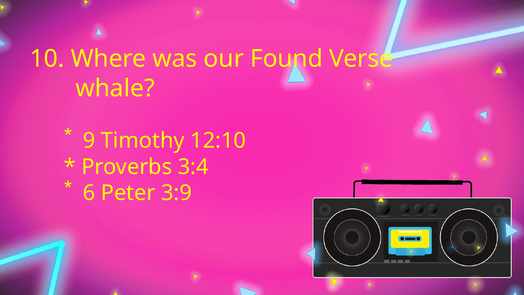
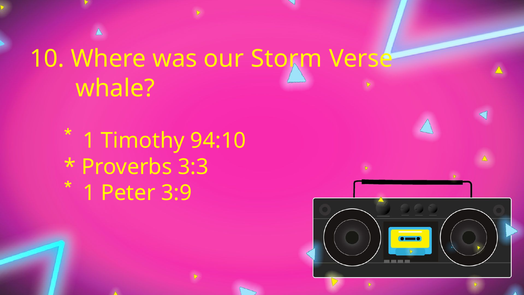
Found: Found -> Storm (286, 59)
9: 9 -> 1 (89, 140)
12:10: 12:10 -> 94:10 (218, 140)
3:4: 3:4 -> 3:3 (193, 167)
6: 6 -> 1 (89, 193)
